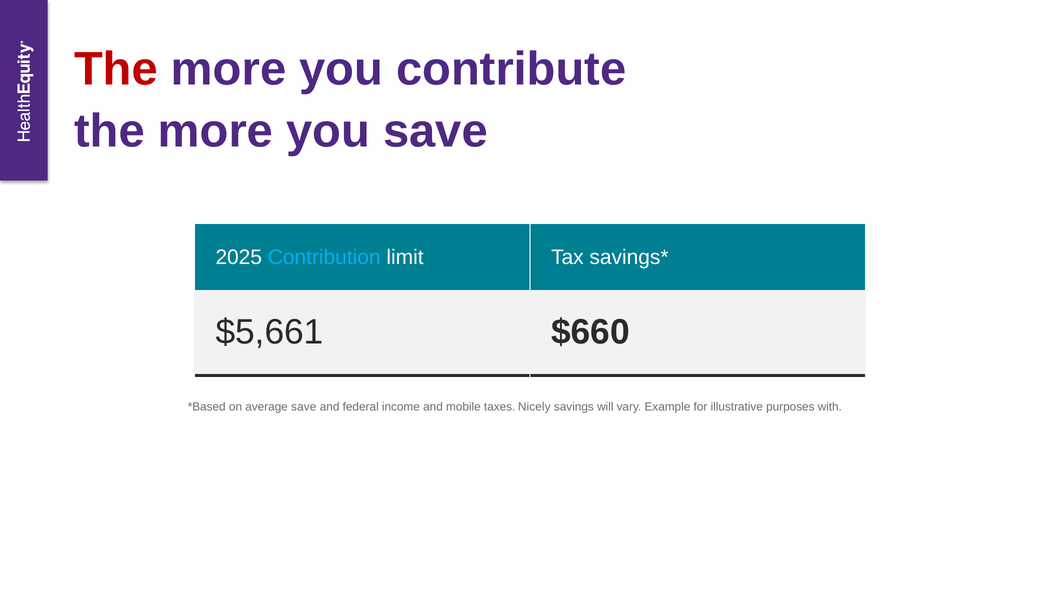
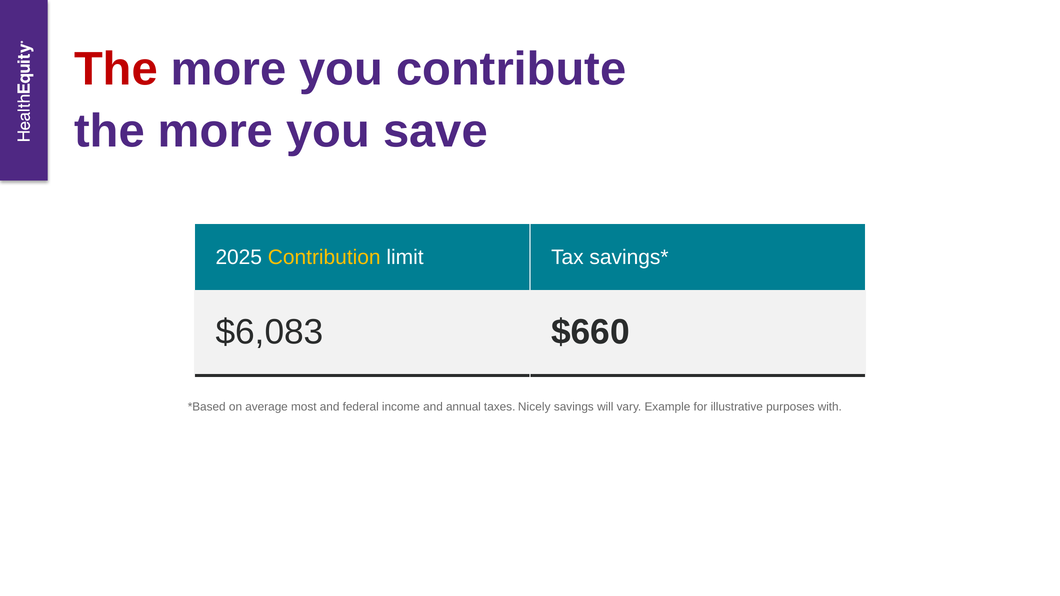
Contribution colour: light blue -> yellow (324, 258)
$5,661: $5,661 -> $6,083 (270, 332)
average save: save -> most (304, 407)
mobile: mobile -> annual (463, 407)
